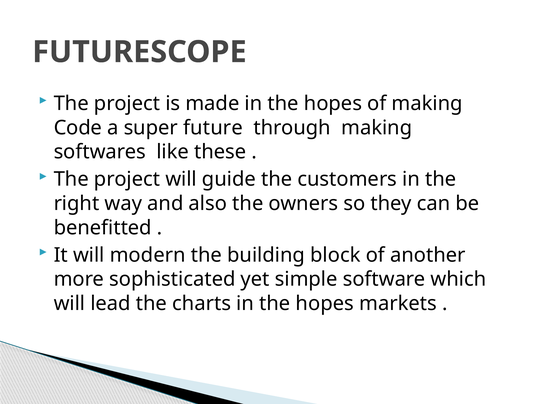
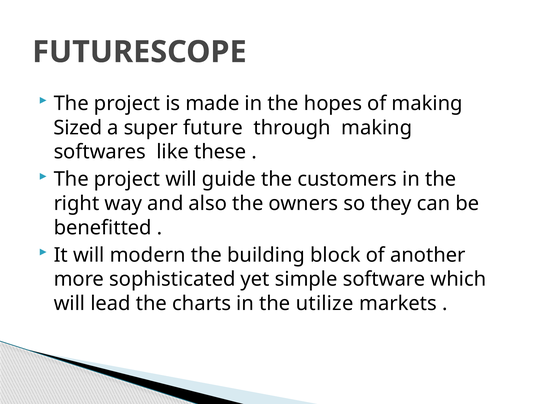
Code: Code -> Sized (78, 128)
charts in the hopes: hopes -> utilize (325, 303)
